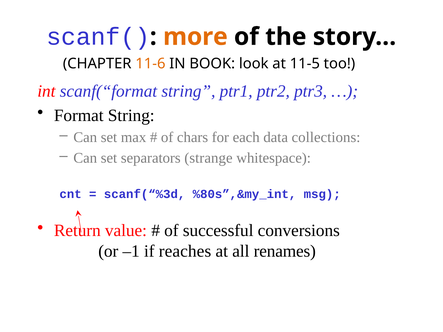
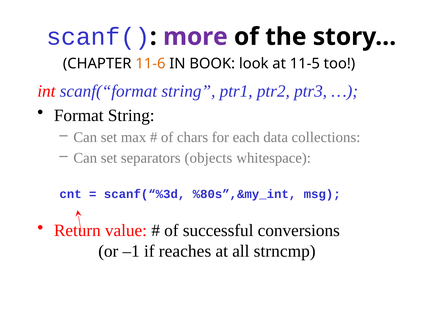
more colour: orange -> purple (195, 37)
strange: strange -> objects (208, 158)
renames: renames -> strncmp (285, 251)
